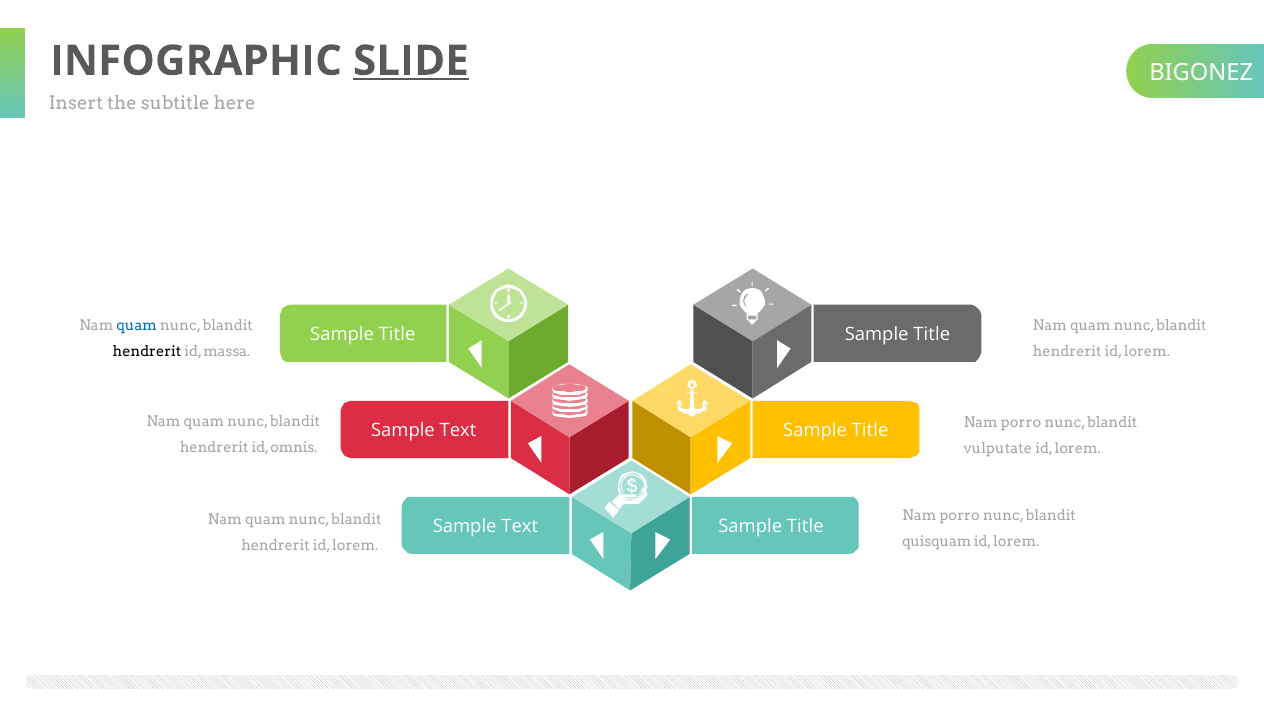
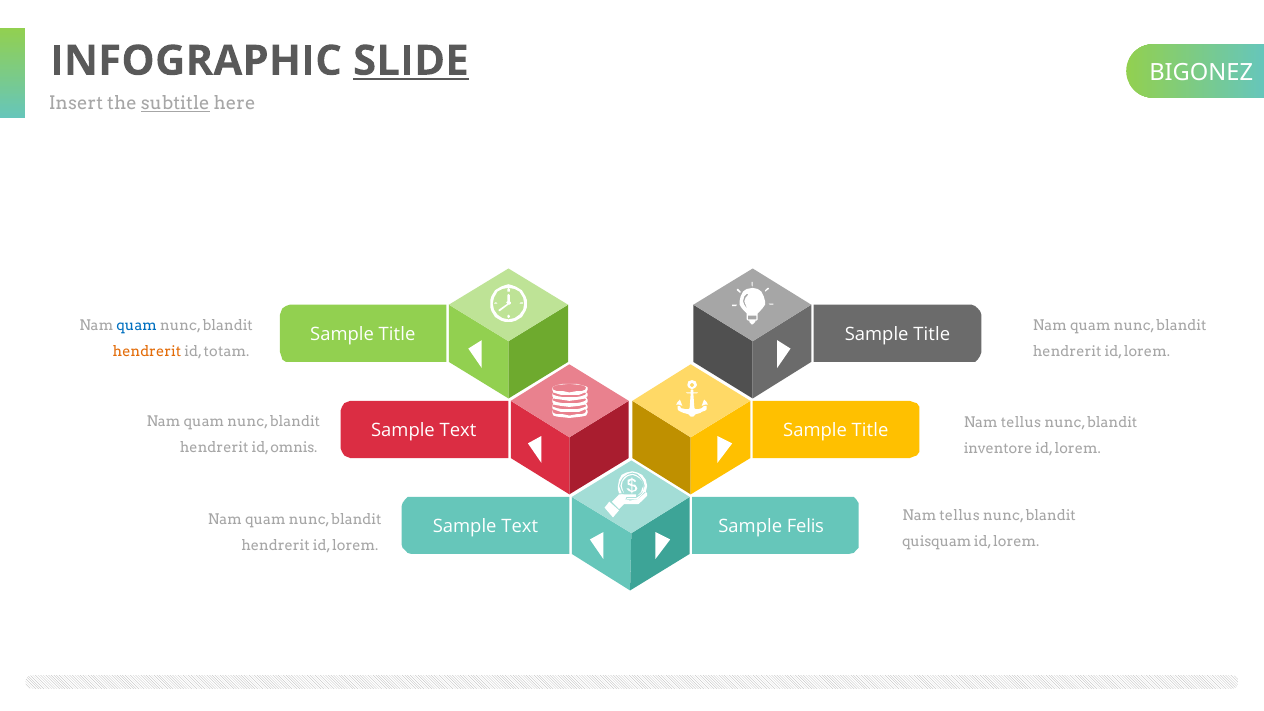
subtitle underline: none -> present (175, 103)
hendrerit colour: black -> orange (147, 352)
massa: massa -> totam (227, 352)
porro: porro -> tellus (1021, 422)
vulputate: vulputate -> inventore (998, 448)
porro: porro -> tellus (960, 516)
Text Sample Title: Title -> Felis (805, 527)
